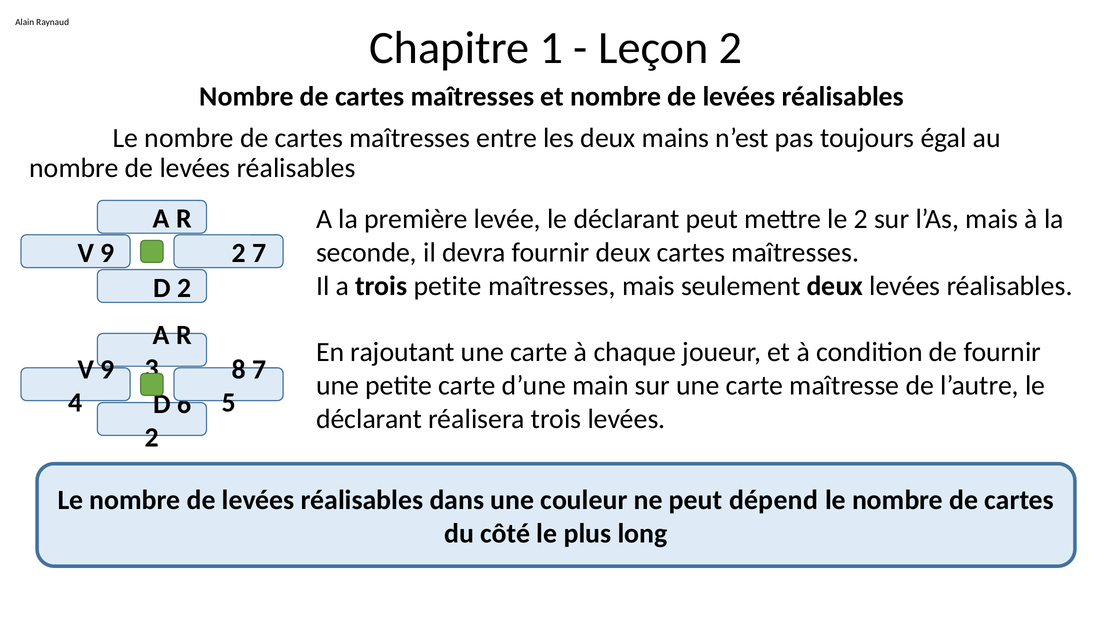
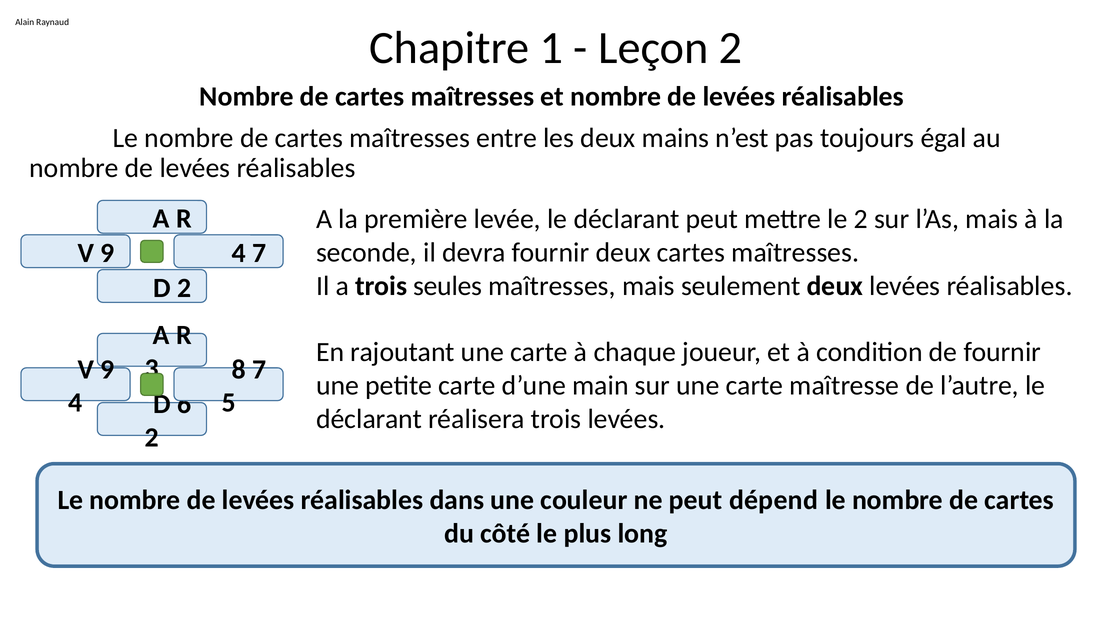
2: 2 -> 4 (239, 253)
trois petite: petite -> seules (448, 286)
